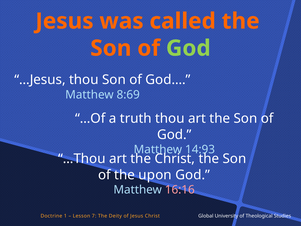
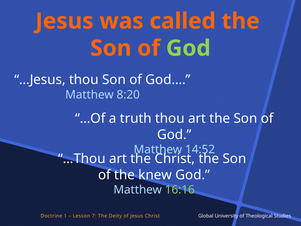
8:69: 8:69 -> 8:20 (128, 95)
14:93: 14:93 -> 14:52 (200, 149)
upon: upon -> knew (155, 175)
16:16 colour: pink -> light green (180, 190)
